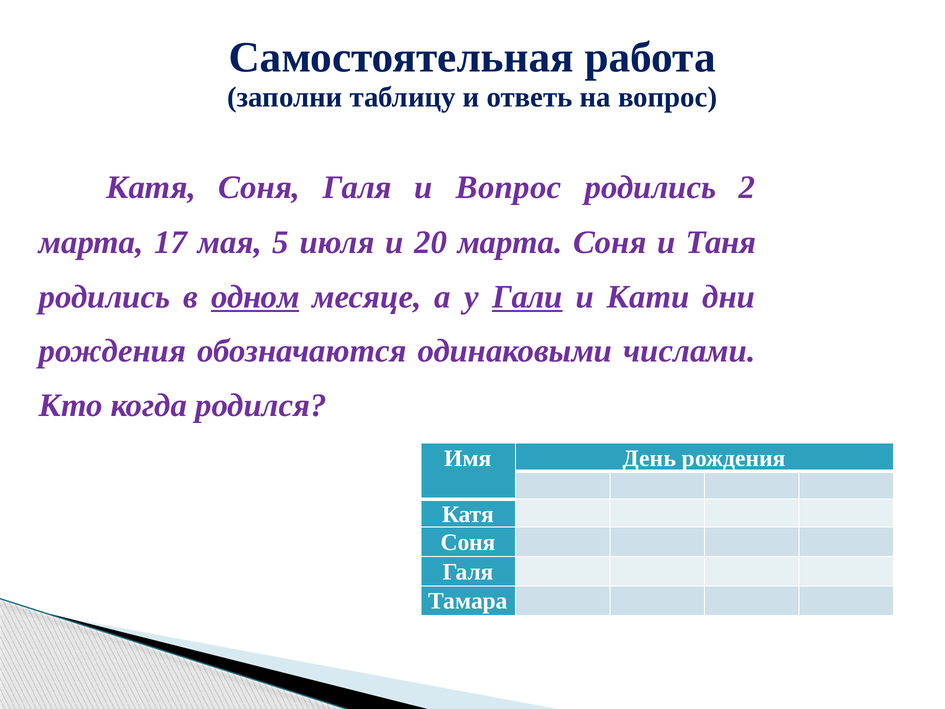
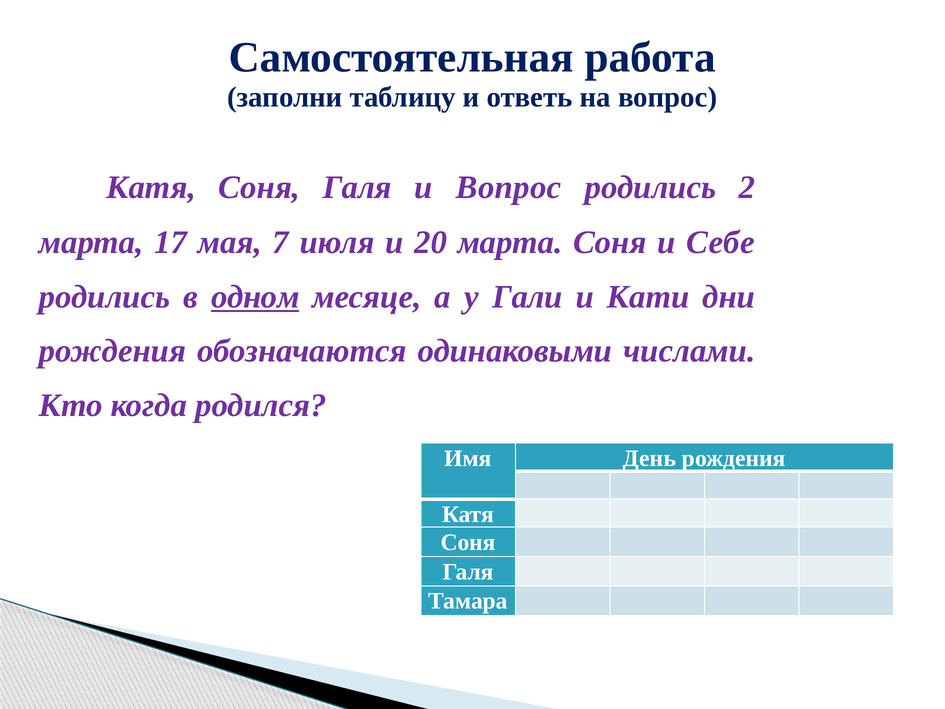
5: 5 -> 7 (281, 242)
Таня: Таня -> Себе (720, 242)
Гали underline: present -> none (527, 297)
